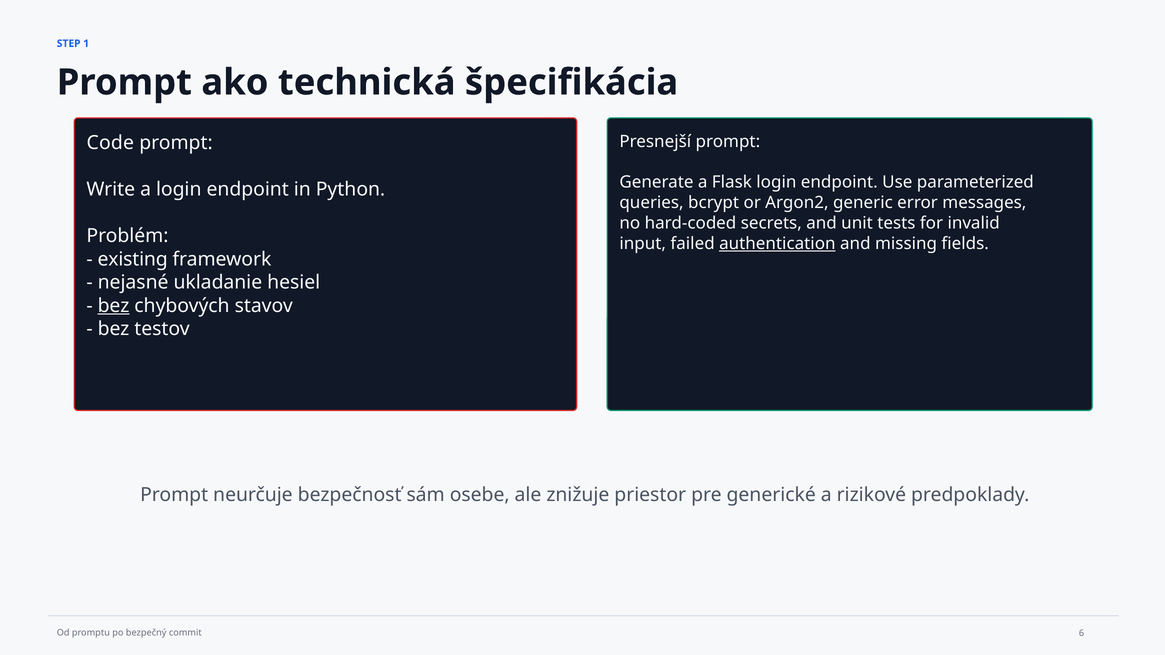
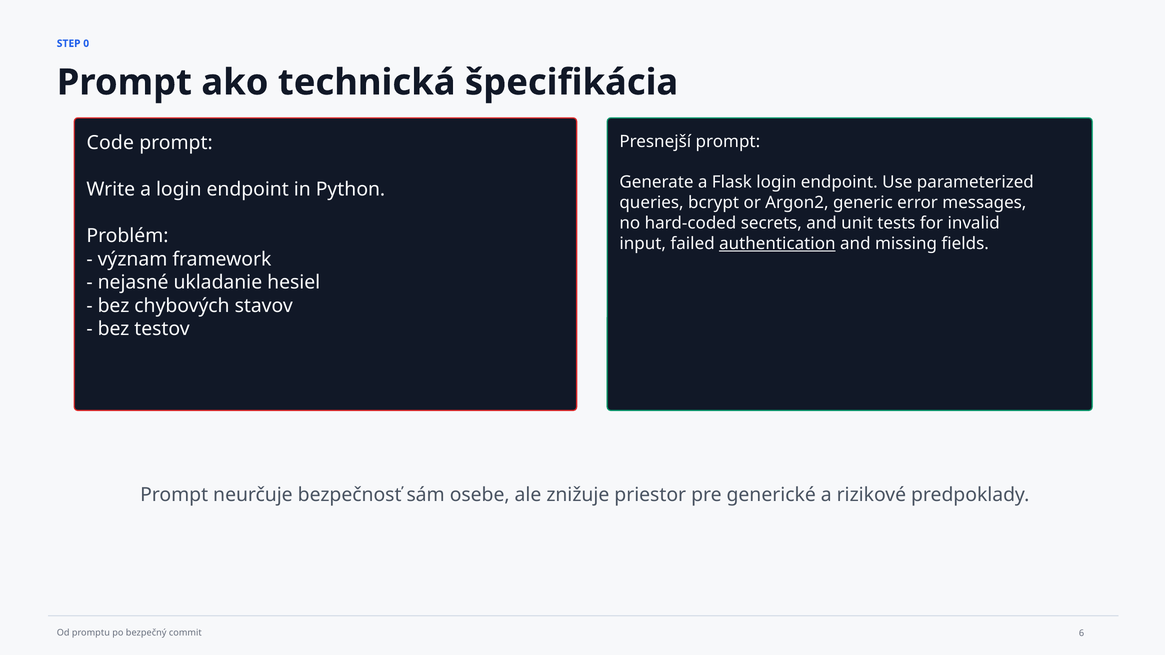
1: 1 -> 0 (86, 44)
existing: existing -> význam (133, 259)
bez underline: present -> none (114, 306)
